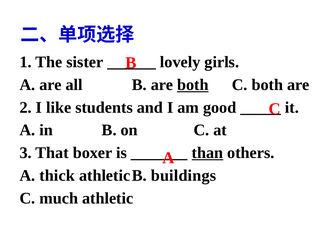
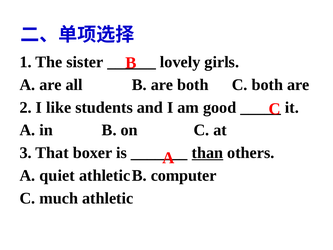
both underline: present -> none (193, 85)
thick: thick -> quiet (57, 175)
buildings: buildings -> computer (184, 175)
